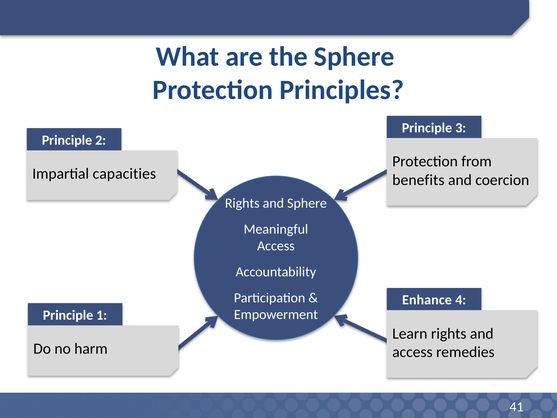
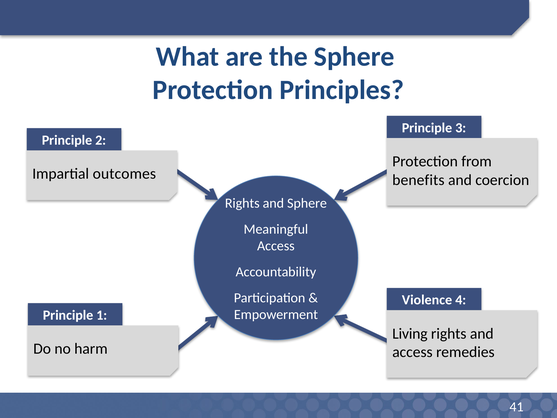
capacities: capacities -> outcomes (124, 174)
Enhance: Enhance -> Violence (427, 300)
Learn: Learn -> Living (410, 333)
